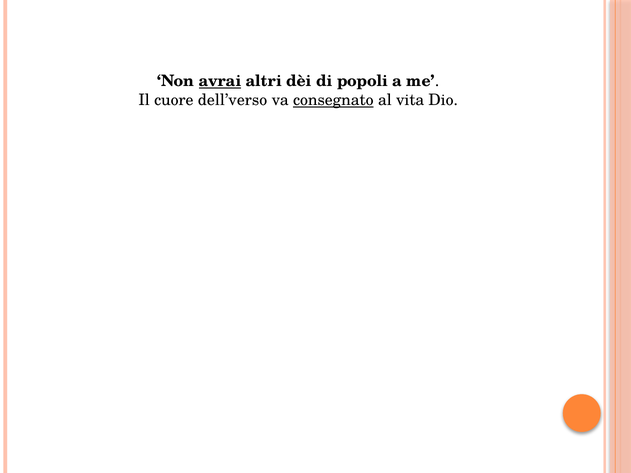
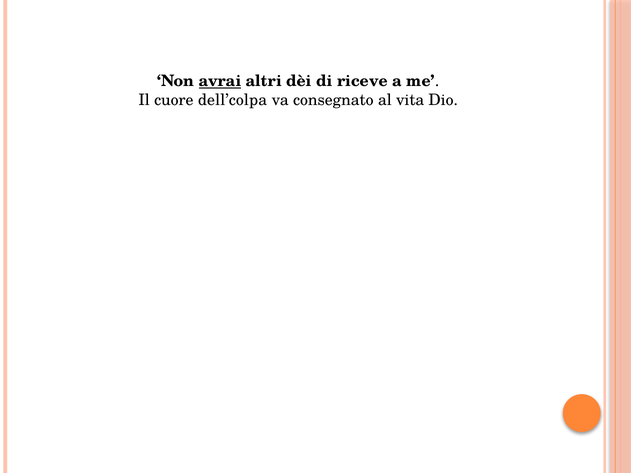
popoli: popoli -> riceve (362, 81)
dell’verso: dell’verso -> dell’colpa (232, 100)
consegnato underline: present -> none (333, 100)
